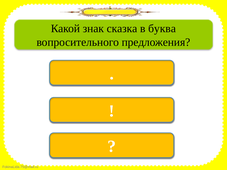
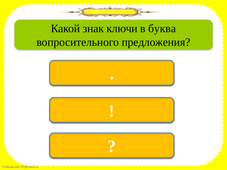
сказка: сказка -> ключи (122, 29)
